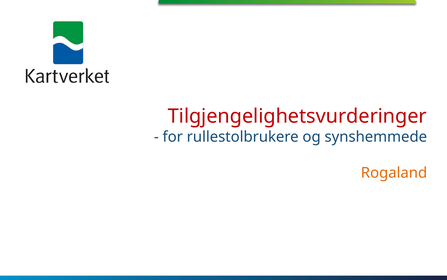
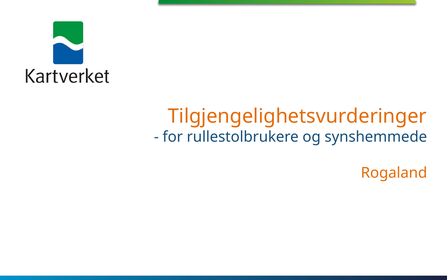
Tilgjengelighetsvurderinger colour: red -> orange (297, 116)
